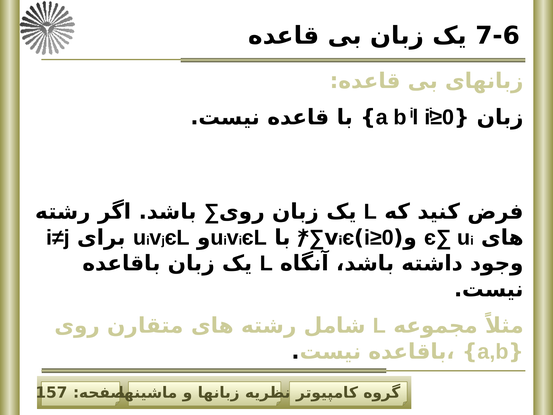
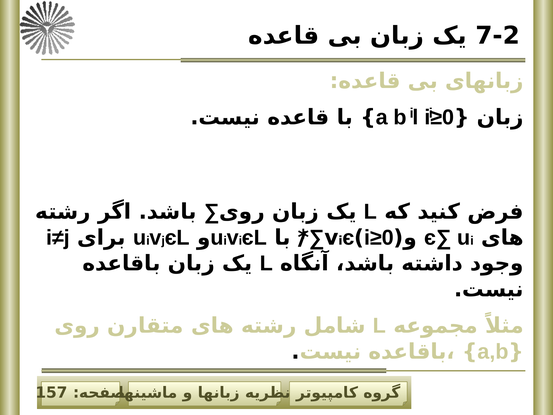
7-6: 7-6 -> 7-2 (498, 36)
